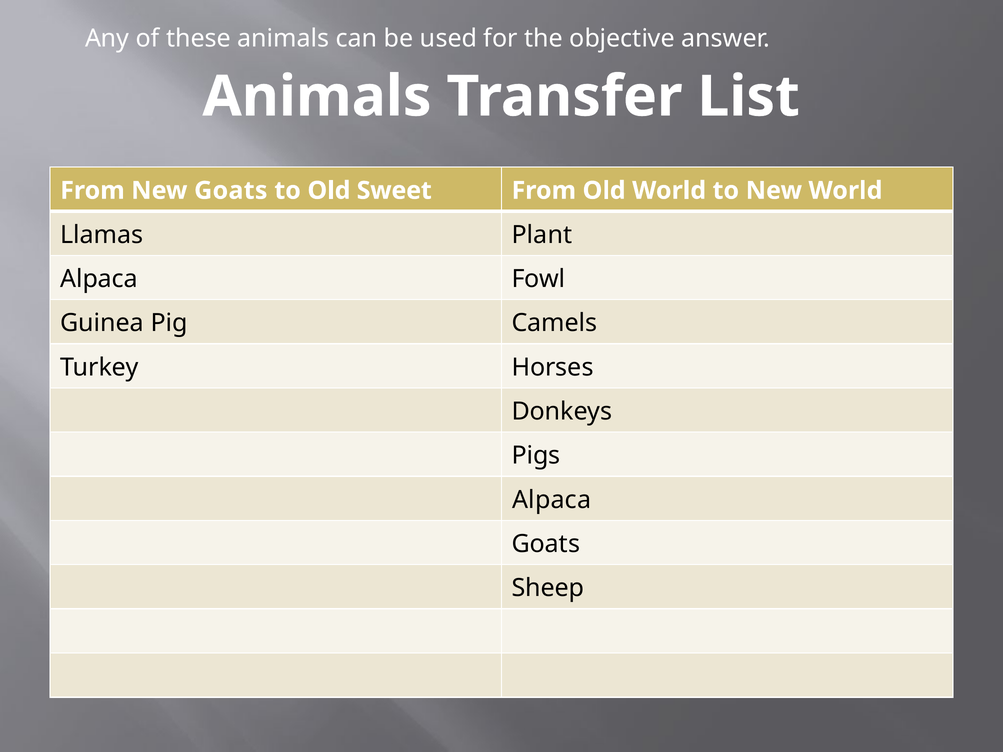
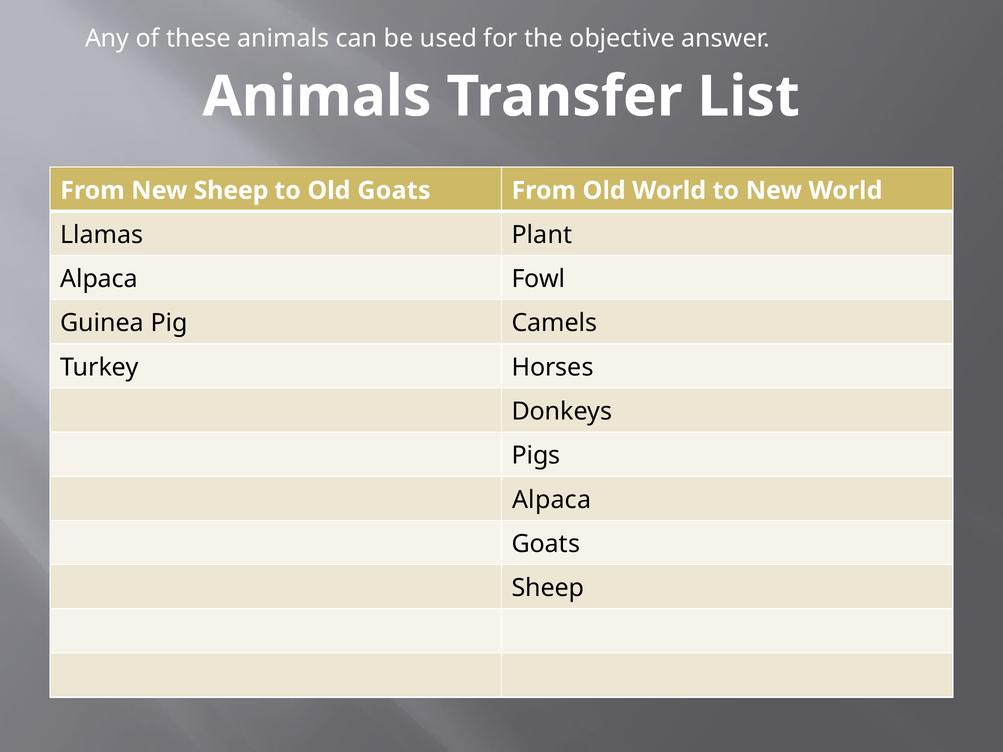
New Goats: Goats -> Sheep (231, 191)
Old Sweet: Sweet -> Goats (394, 191)
